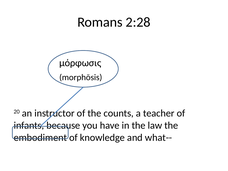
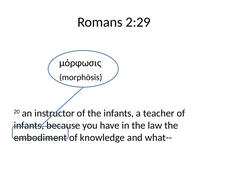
2:28: 2:28 -> 2:29 (138, 22)
the counts: counts -> infants (119, 113)
